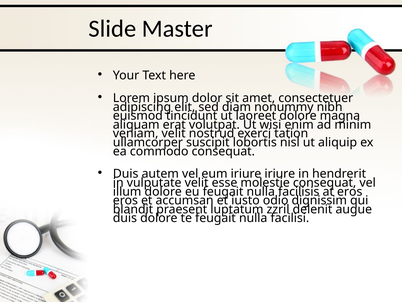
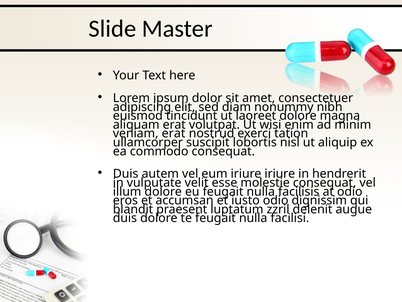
veniam velit: velit -> erat (174, 133)
at eros: eros -> odio (350, 191)
